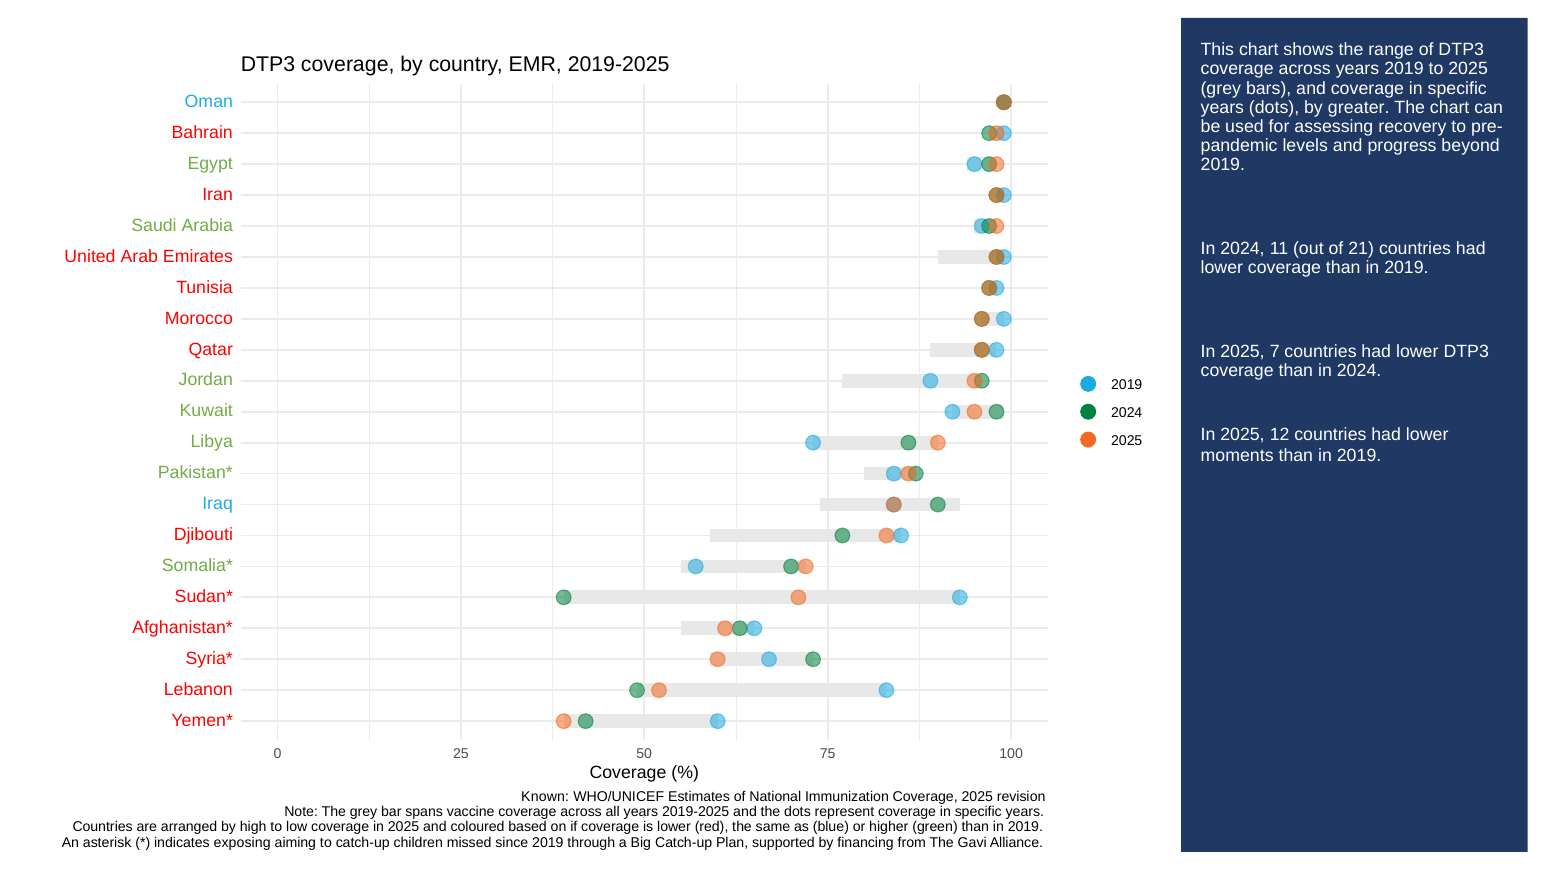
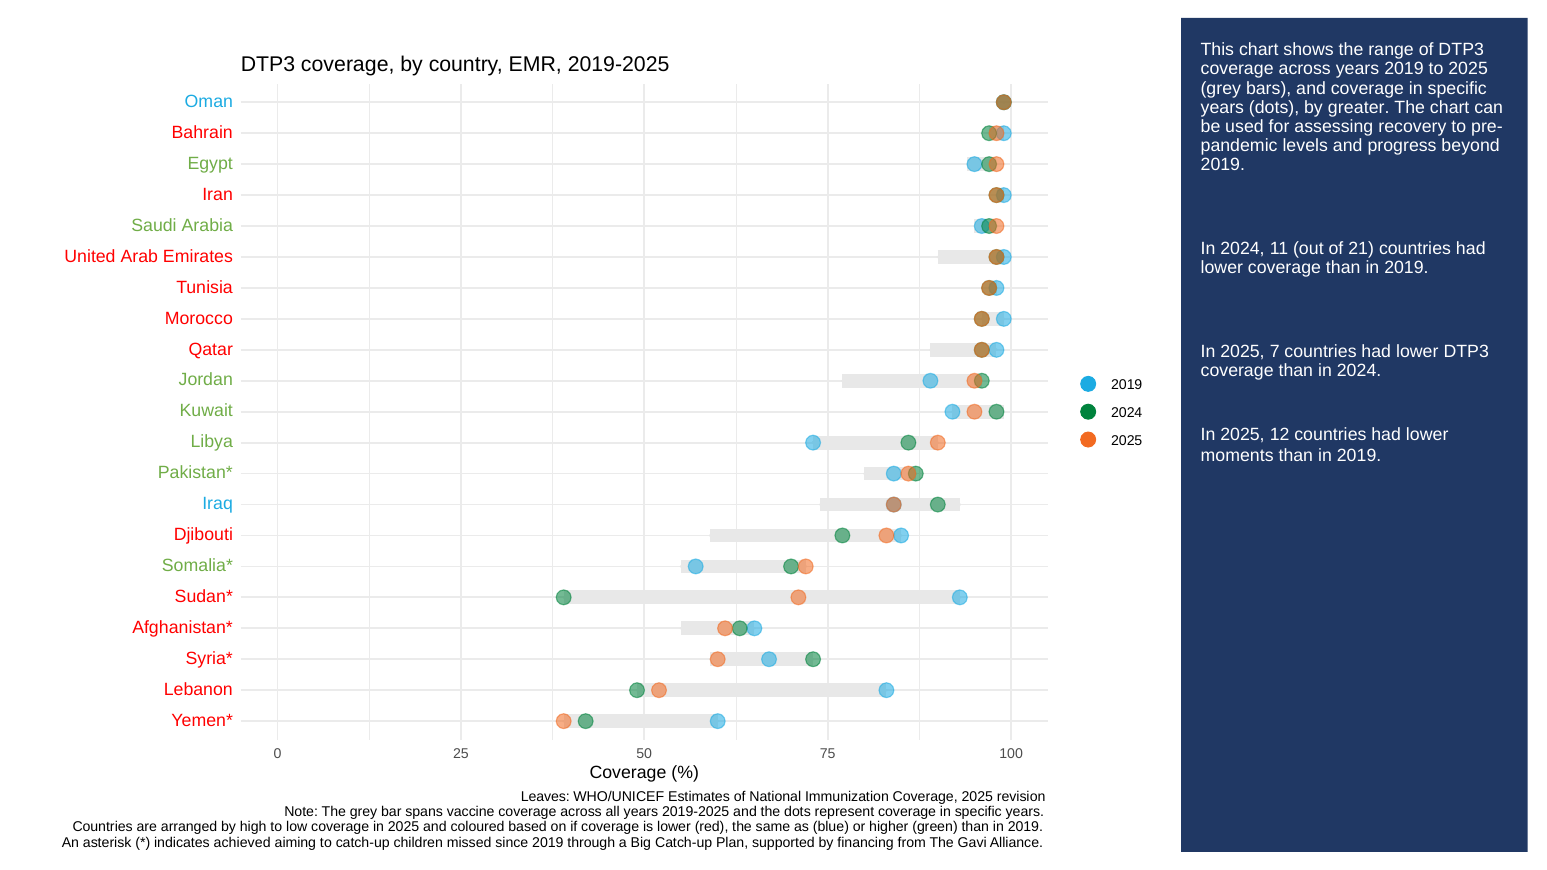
Known: Known -> Leaves (545, 797)
exposing: exposing -> achieved (242, 843)
